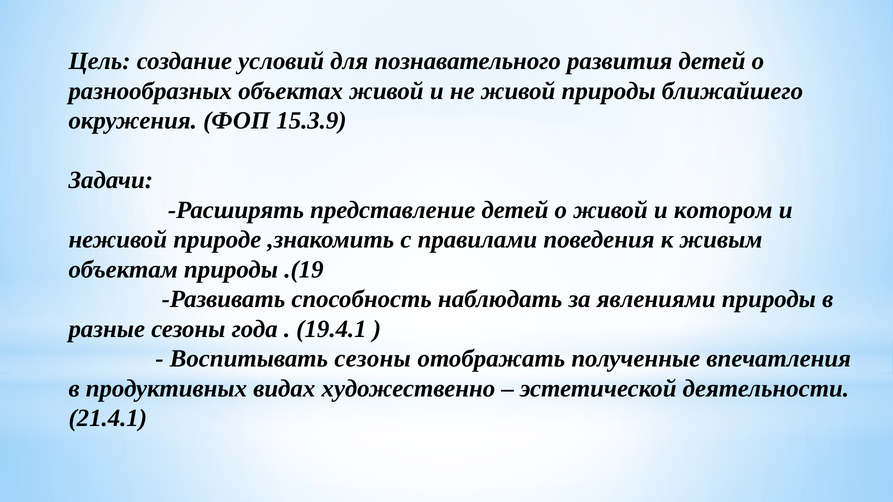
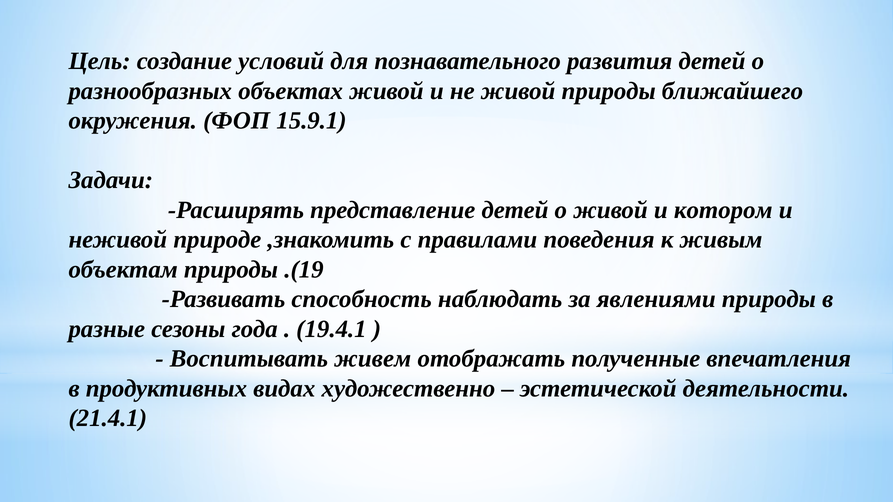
15.3.9: 15.3.9 -> 15.9.1 (311, 121)
Воспитывать сезоны: сезоны -> живем (373, 359)
